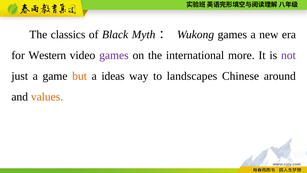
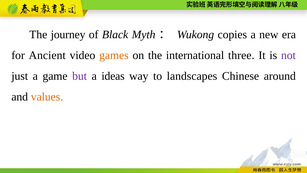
classics: classics -> journey (68, 35)
Wukong games: games -> copies (232, 35)
Western: Western -> Ancient (47, 55)
games colour: purple -> orange (114, 55)
more: more -> three (241, 55)
but colour: orange -> purple (80, 76)
